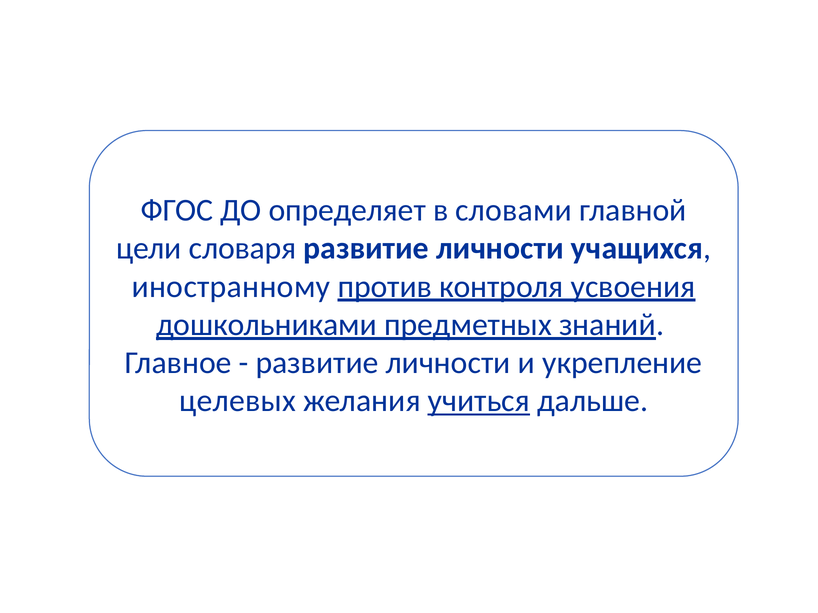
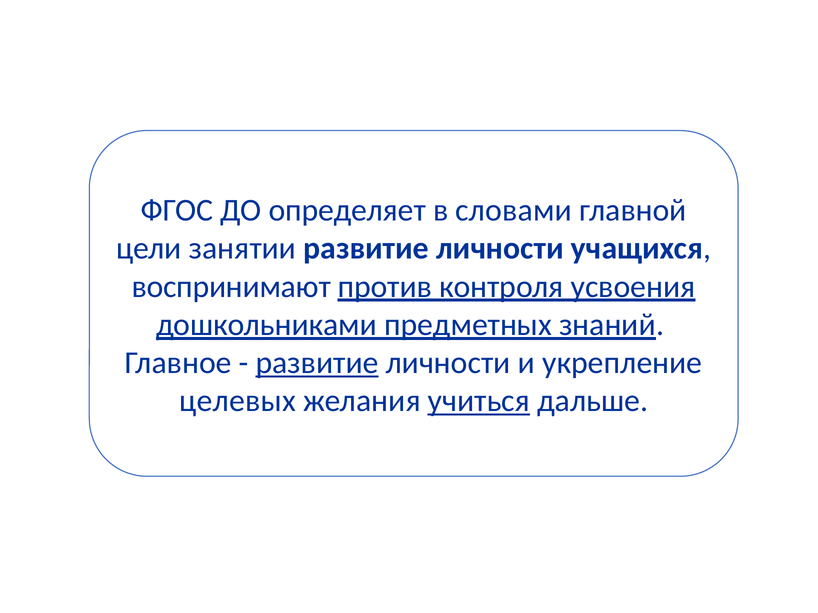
словаря: словаря -> занятии (242, 249)
иностранному: иностранному -> воспринимают (231, 287)
развитие underline: none -> present (317, 363)
